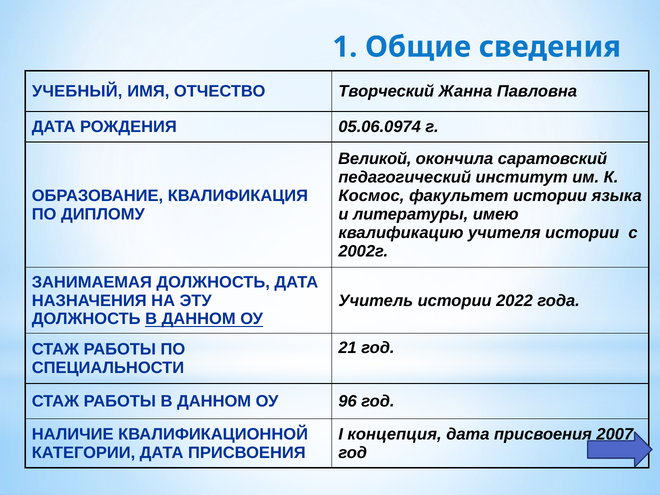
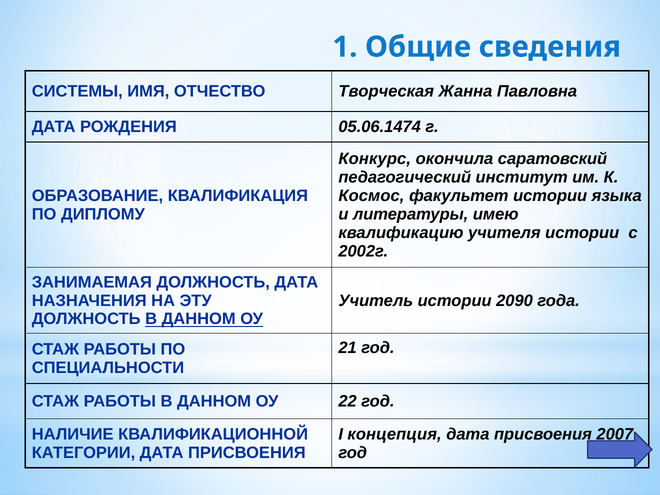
УЧЕБНЫЙ: УЧЕБНЫЙ -> СИСТЕМЫ (77, 91)
Творческий: Творческий -> Творческая (386, 91)
05.06.0974: 05.06.0974 -> 05.06.1474 (380, 127)
Великой: Великой -> Конкурс (375, 159)
2022: 2022 -> 2090 (515, 301)
96: 96 -> 22 (348, 401)
